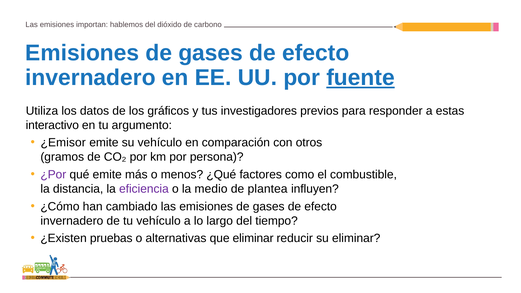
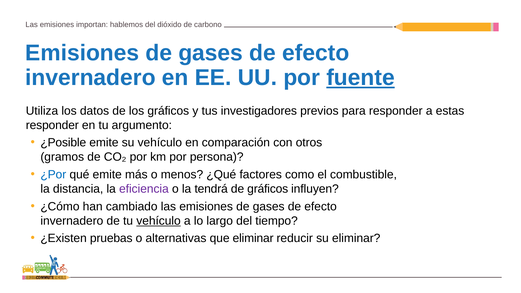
interactivo: interactivo -> responder (52, 125)
¿Emisor: ¿Emisor -> ¿Posible (63, 143)
¿Por colour: purple -> blue (53, 175)
medio: medio -> tendrá (211, 189)
de plantea: plantea -> gráficos (268, 189)
vehículo underline: none -> present (159, 221)
